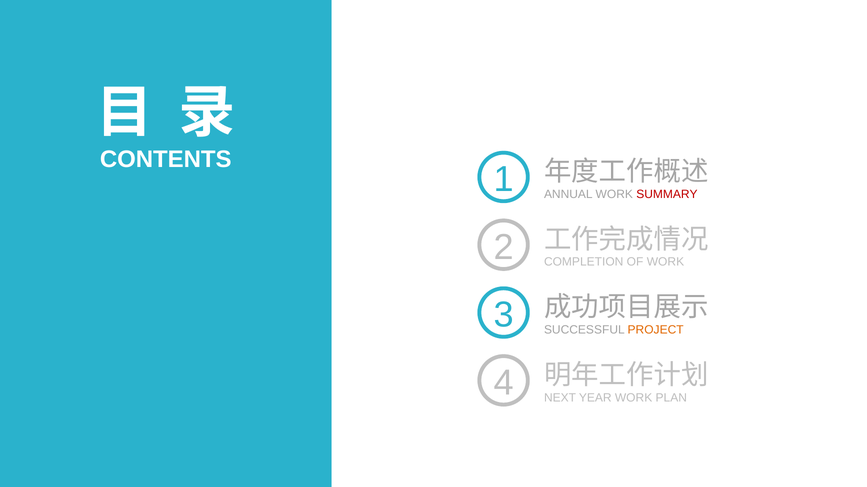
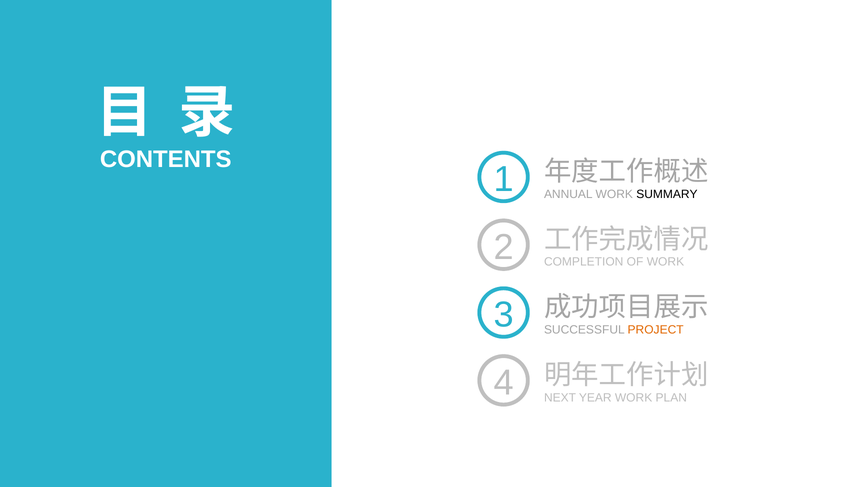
SUMMARY colour: red -> black (667, 194)
